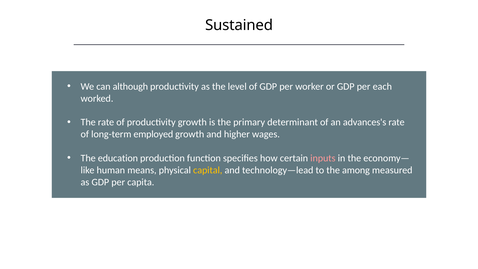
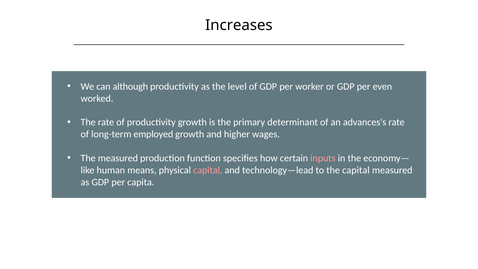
Sustained: Sustained -> Increases (239, 25)
each: each -> even (382, 86)
The education: education -> measured (118, 158)
capital colour: yellow -> pink (208, 170)
the among: among -> capital (356, 170)
